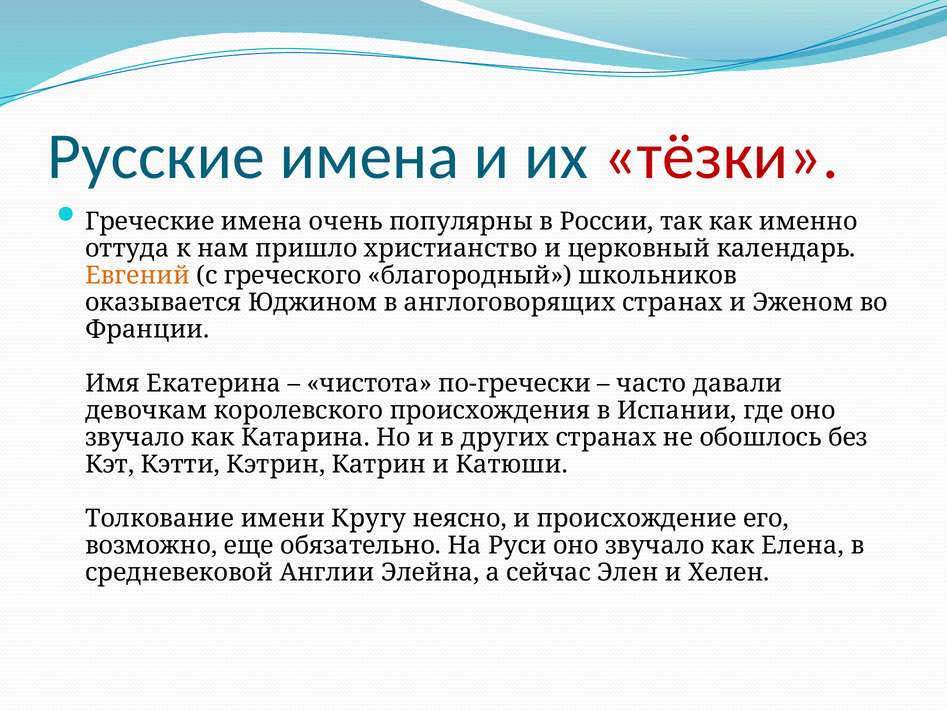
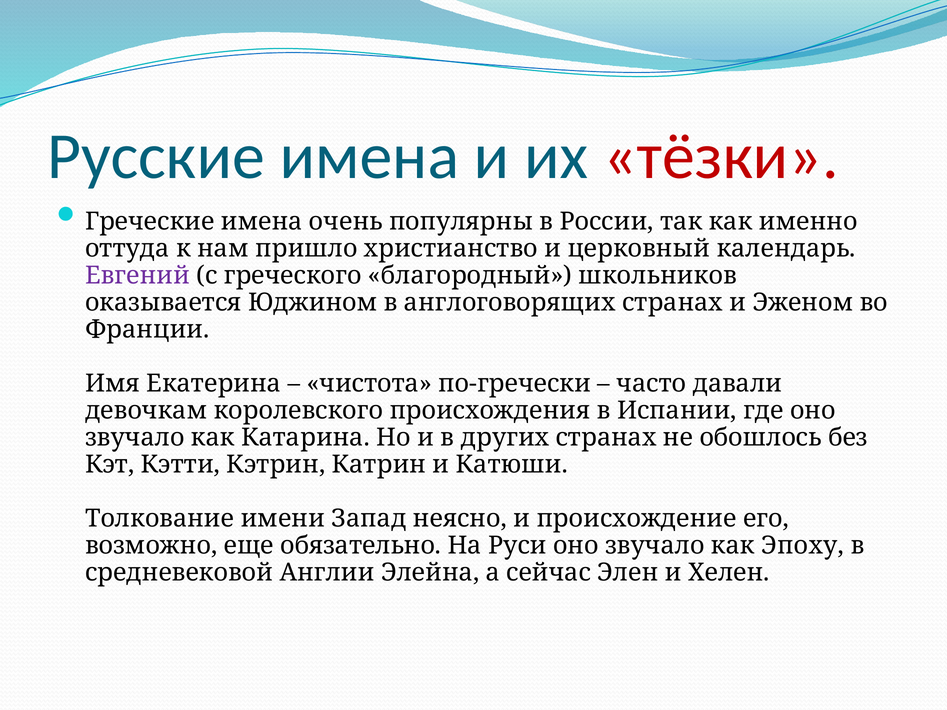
Евгений colour: orange -> purple (138, 276)
Кругу: Кругу -> Запад (369, 519)
Елена: Елена -> Эпоху (803, 546)
